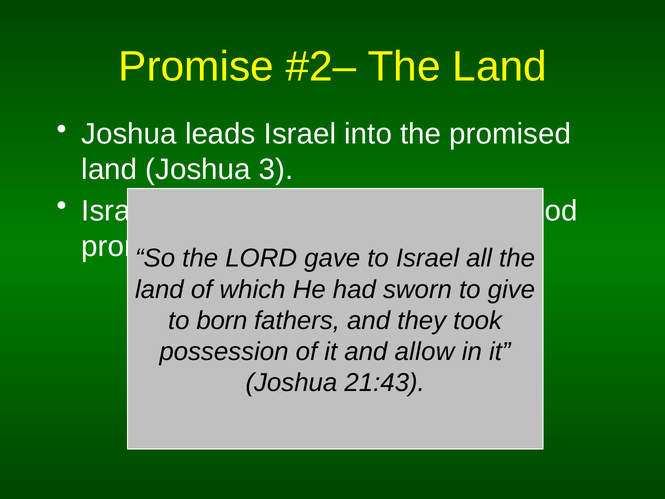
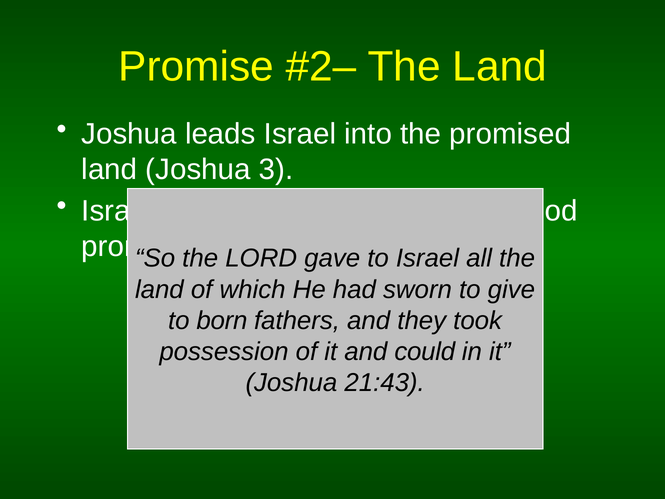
allow: allow -> could (425, 351)
